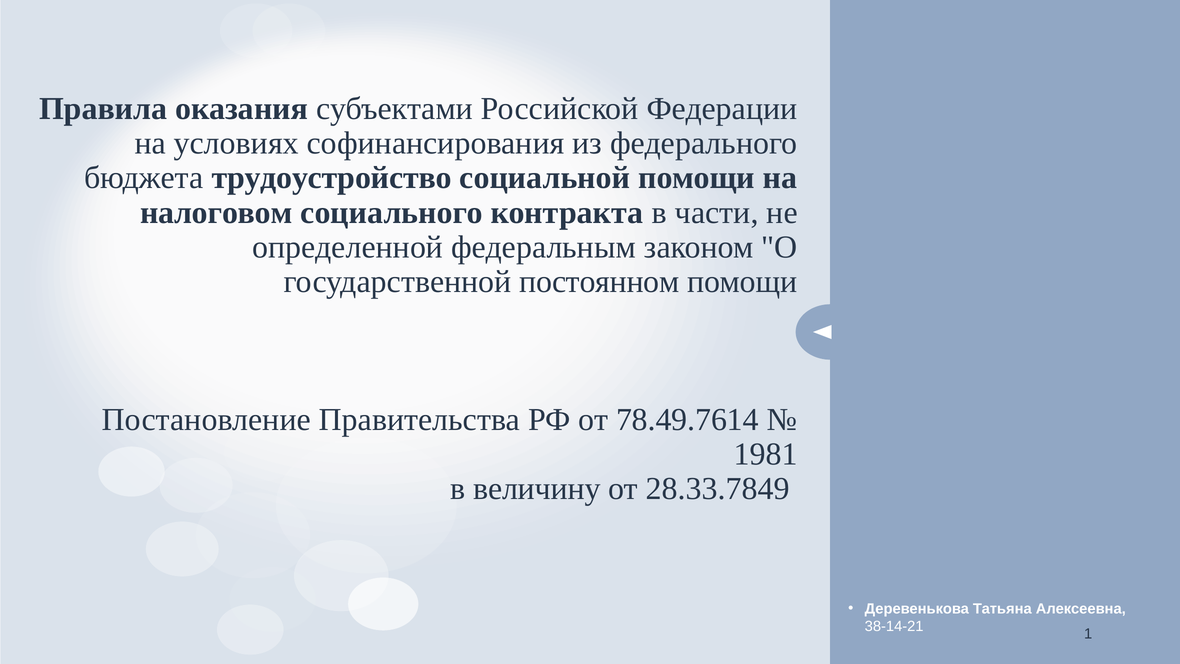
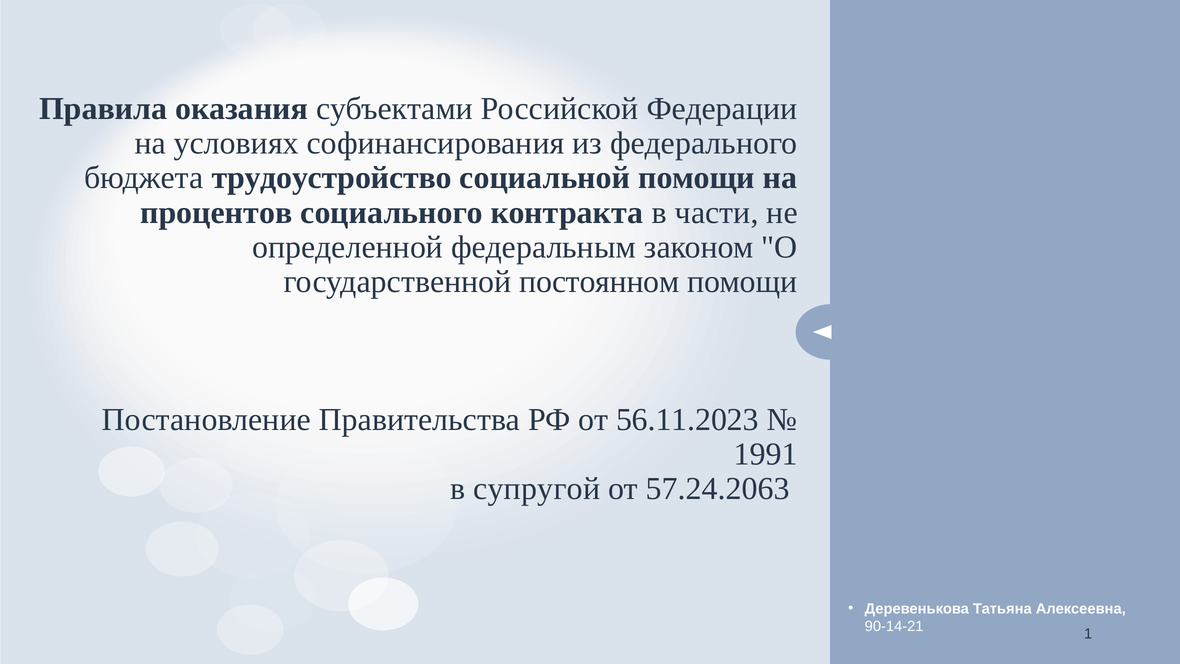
налоговом: налоговом -> процентов (216, 212)
78.49.7614: 78.49.7614 -> 56.11.2023 (687, 419)
1981: 1981 -> 1991 (766, 454)
величину: величину -> супругой (537, 488)
28.33.7849: 28.33.7849 -> 57.24.2063 (718, 488)
38-14-21: 38-14-21 -> 90-14-21 (894, 626)
